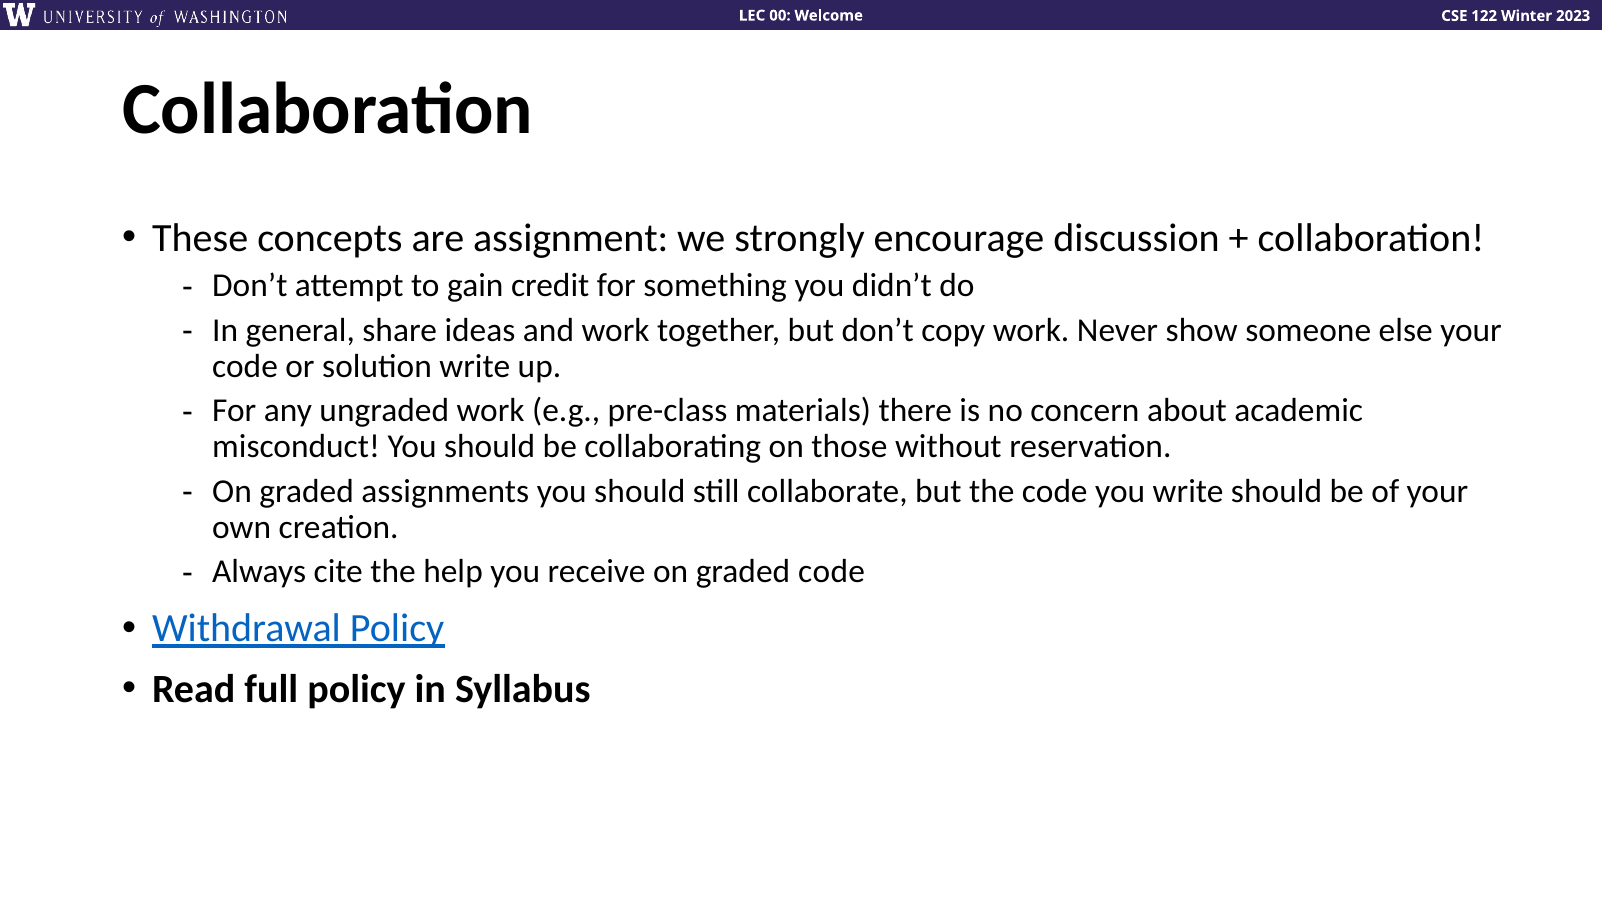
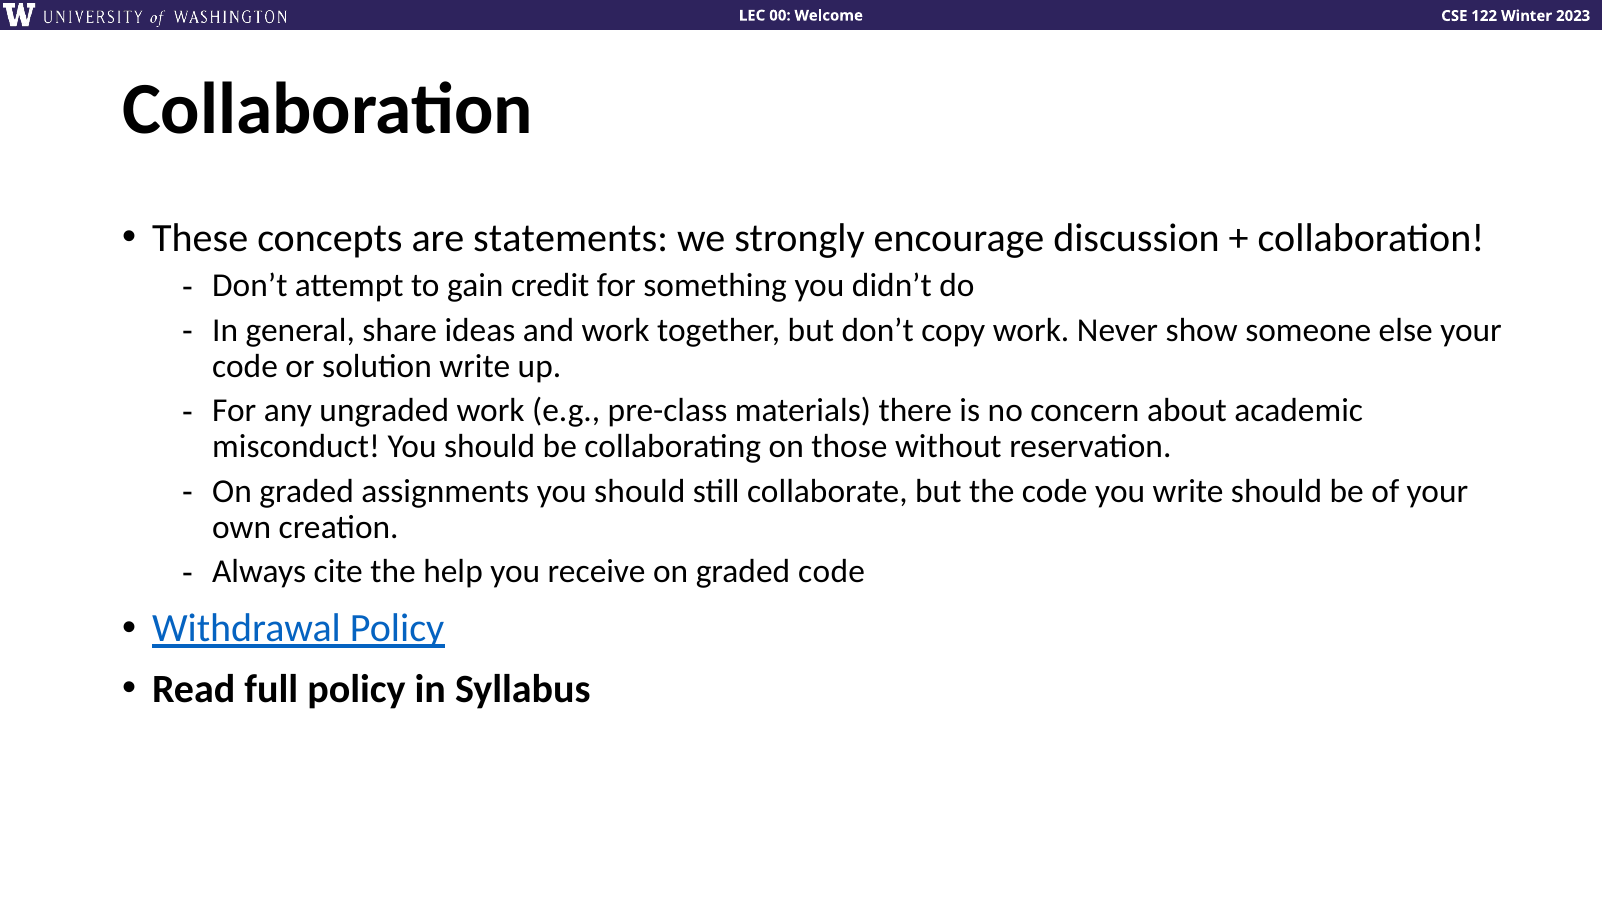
assignment: assignment -> statements (571, 238)
